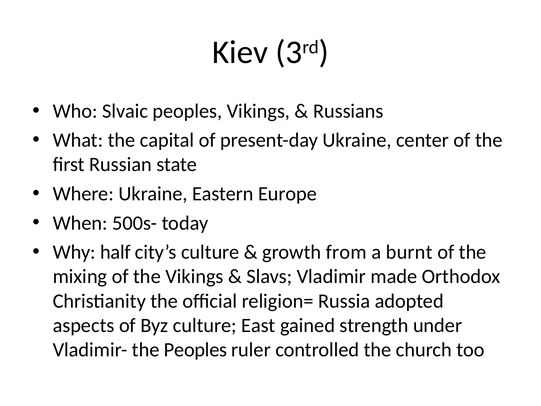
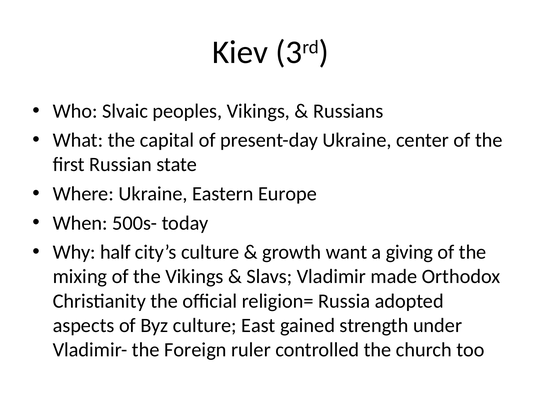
from: from -> want (346, 252)
burnt: burnt -> giving (409, 252)
the Peoples: Peoples -> Foreign (195, 350)
